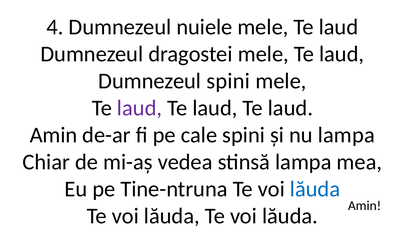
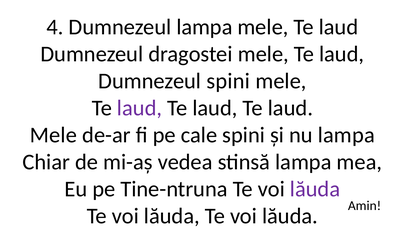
Dumnezeul nuiele: nuiele -> lampa (204, 27)
Amin: Amin -> Mele (53, 135)
lăuda colour: blue -> purple (315, 189)
